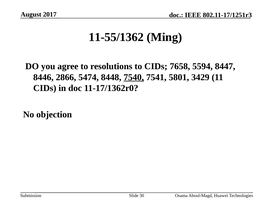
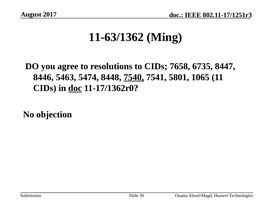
11-55/1362: 11-55/1362 -> 11-63/1362 (116, 37)
5594: 5594 -> 6735 (203, 66)
2866: 2866 -> 5463 (66, 77)
3429: 3429 -> 1065 (200, 77)
doc underline: none -> present (75, 88)
